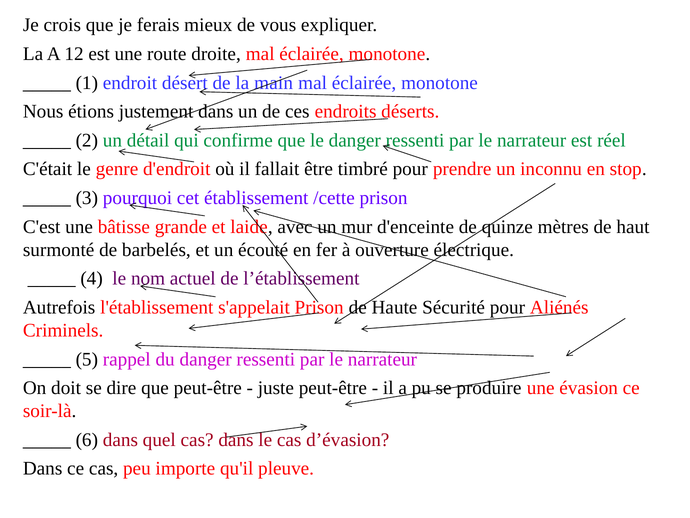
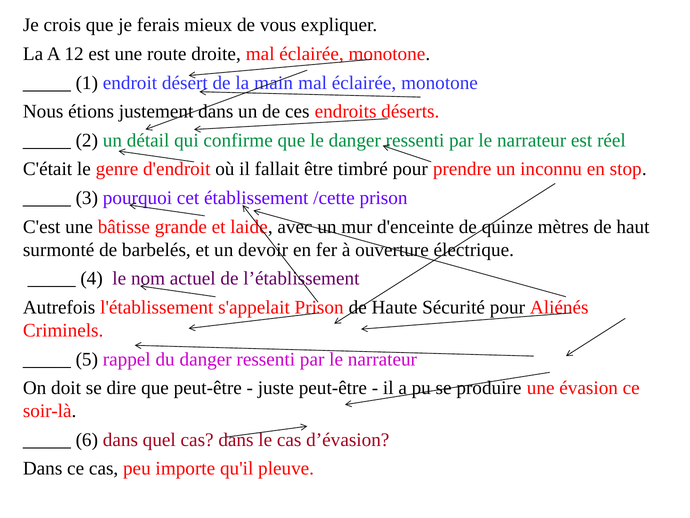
écouté: écouté -> devoir (263, 250)
